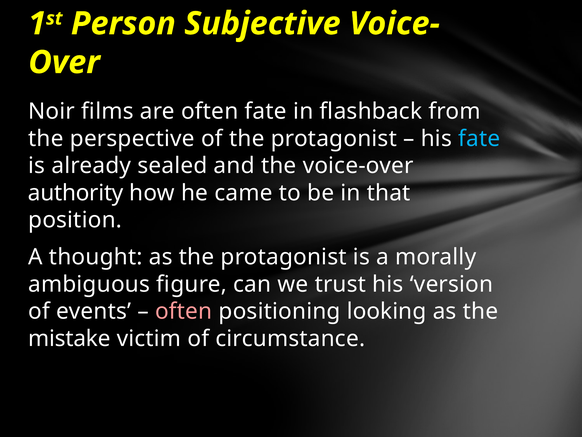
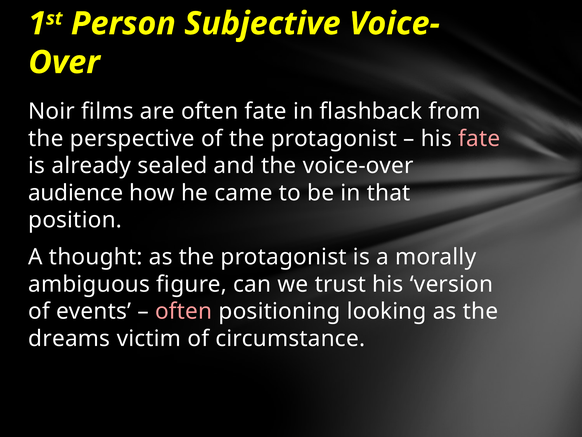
fate colour: light blue -> pink (479, 138)
authority: authority -> audience (76, 193)
mistake: mistake -> dreams (69, 338)
